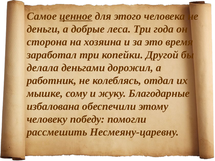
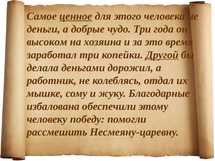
леса: леса -> чудо (119, 29)
сторона: сторона -> высоком (47, 42)
Другой underline: none -> present (162, 55)
